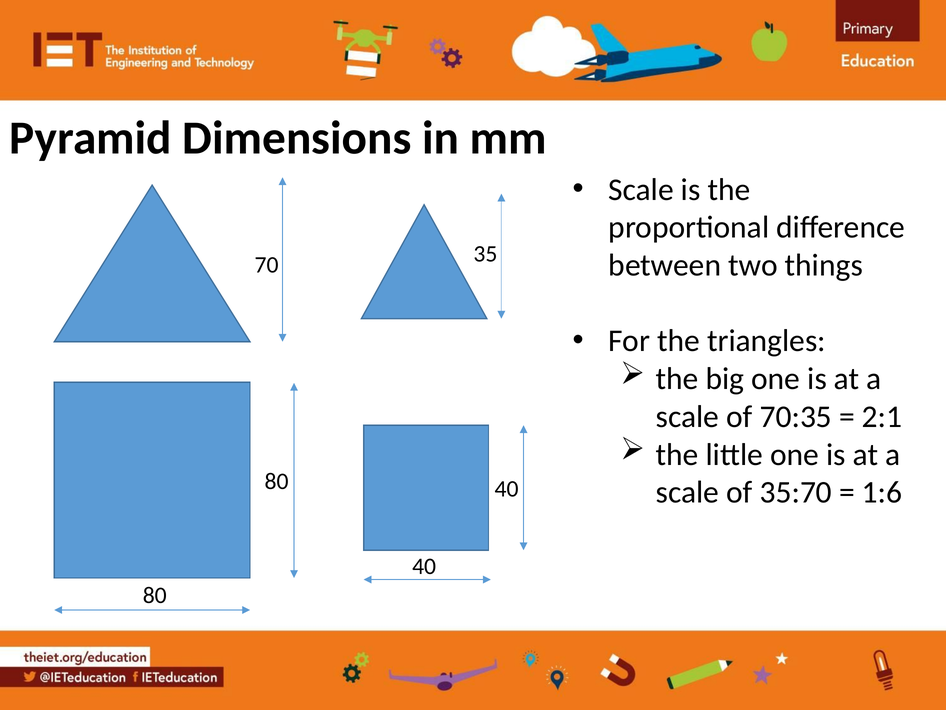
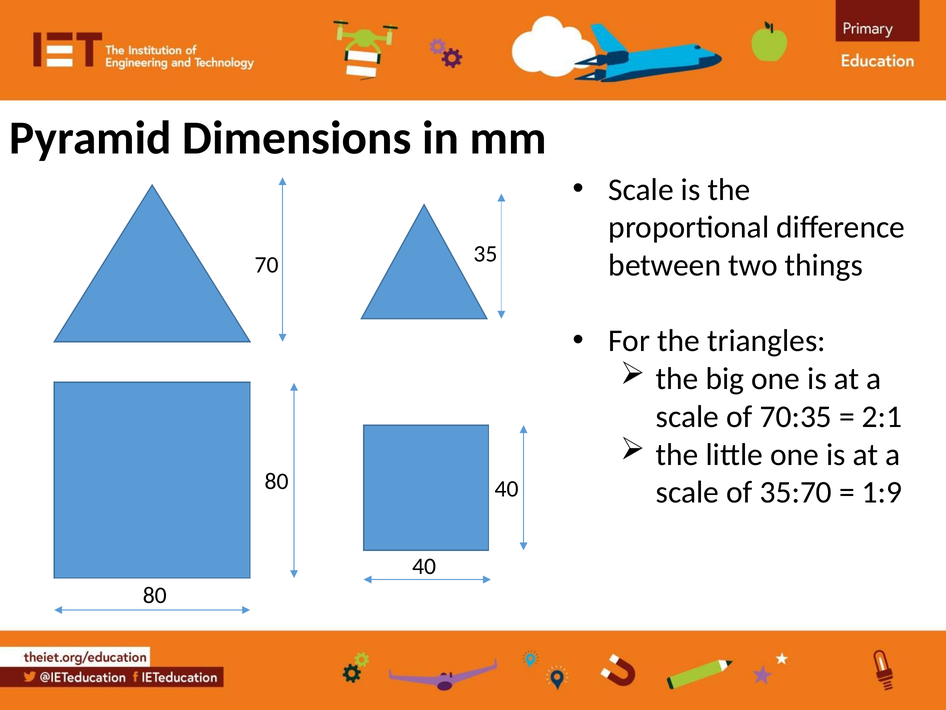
1:6: 1:6 -> 1:9 (882, 492)
